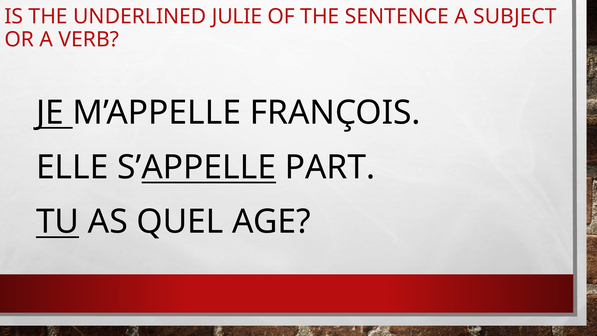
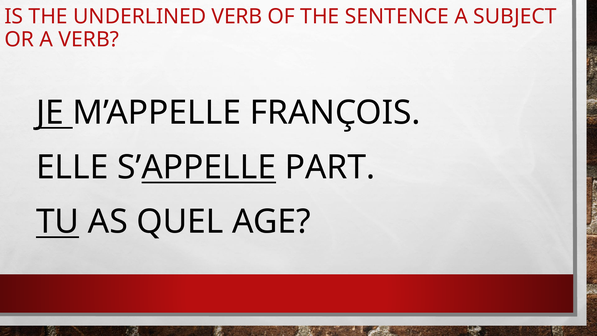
UNDERLINED JULIE: JULIE -> VERB (237, 17)
